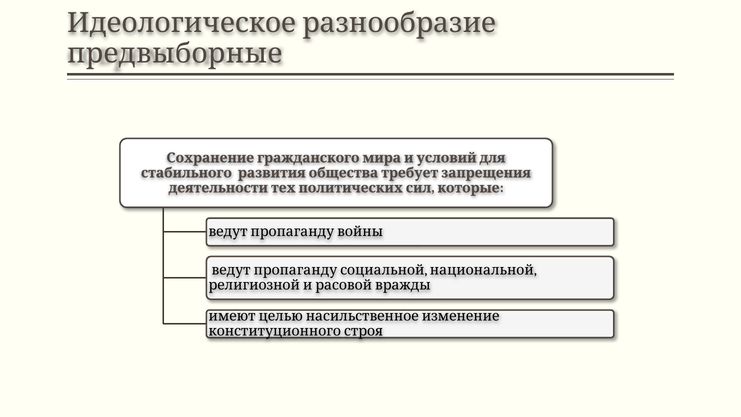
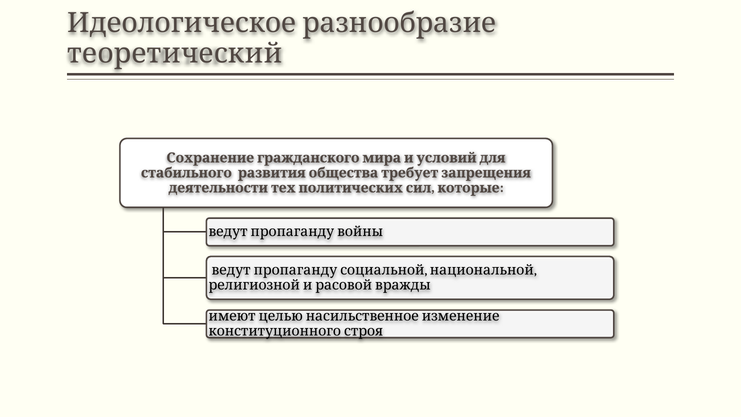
предвыборные: предвыборные -> теоретический (175, 53)
